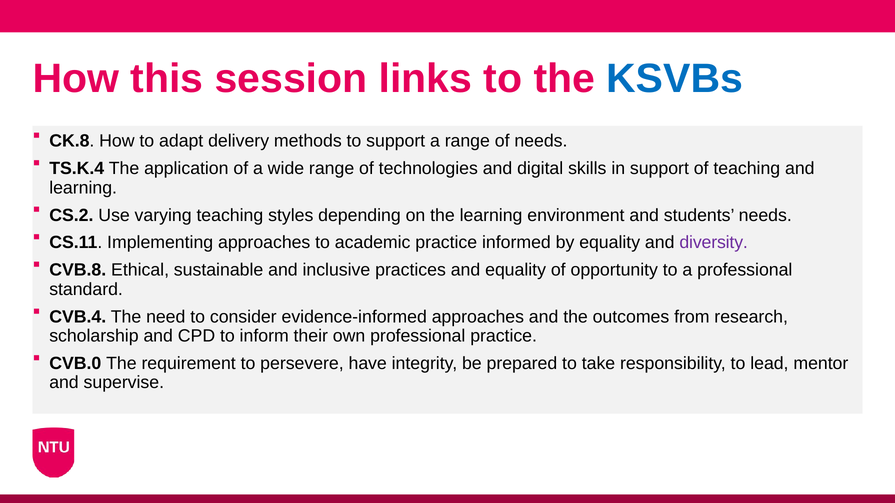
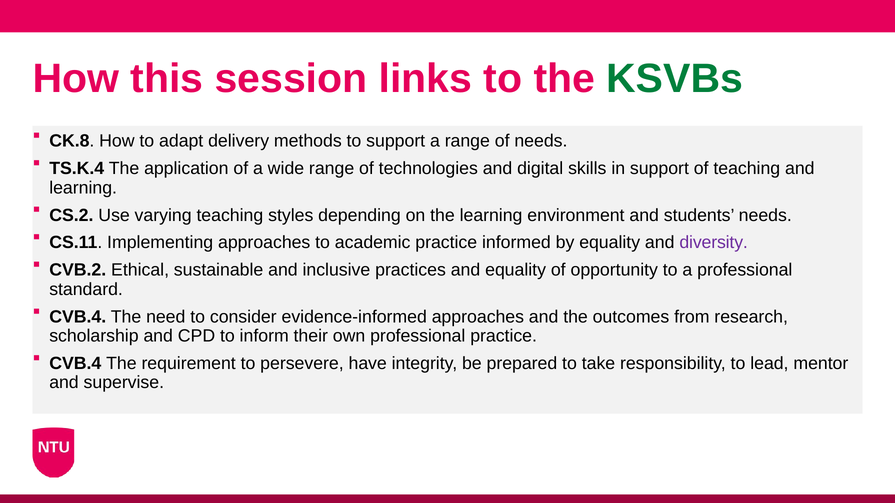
KSVBs colour: blue -> green (675, 79)
CVB.8: CVB.8 -> CVB.2 (78, 270)
CVB.0: CVB.0 -> CVB.4 (75, 364)
